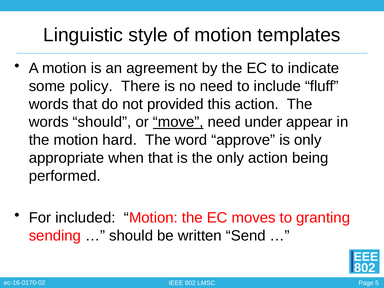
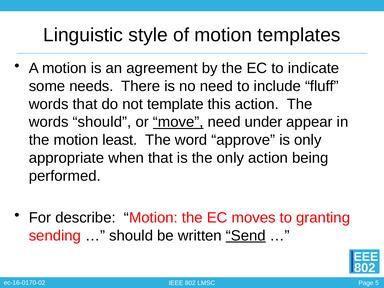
policy: policy -> needs (91, 86)
provided: provided -> template (175, 104)
hard: hard -> least (120, 140)
included: included -> describe (85, 218)
Send underline: none -> present (246, 236)
